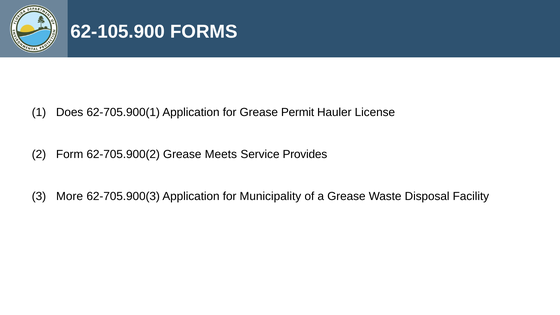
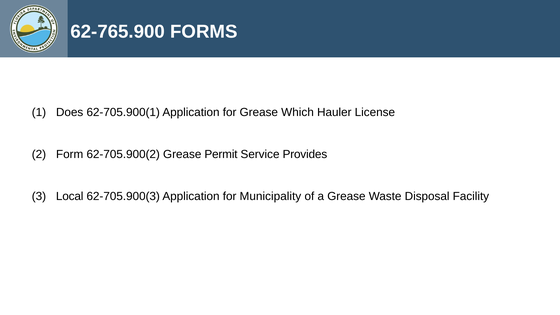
62-105.900: 62-105.900 -> 62-765.900 (118, 32)
Permit: Permit -> Which (298, 112)
Meets: Meets -> Permit (221, 154)
More: More -> Local (70, 196)
